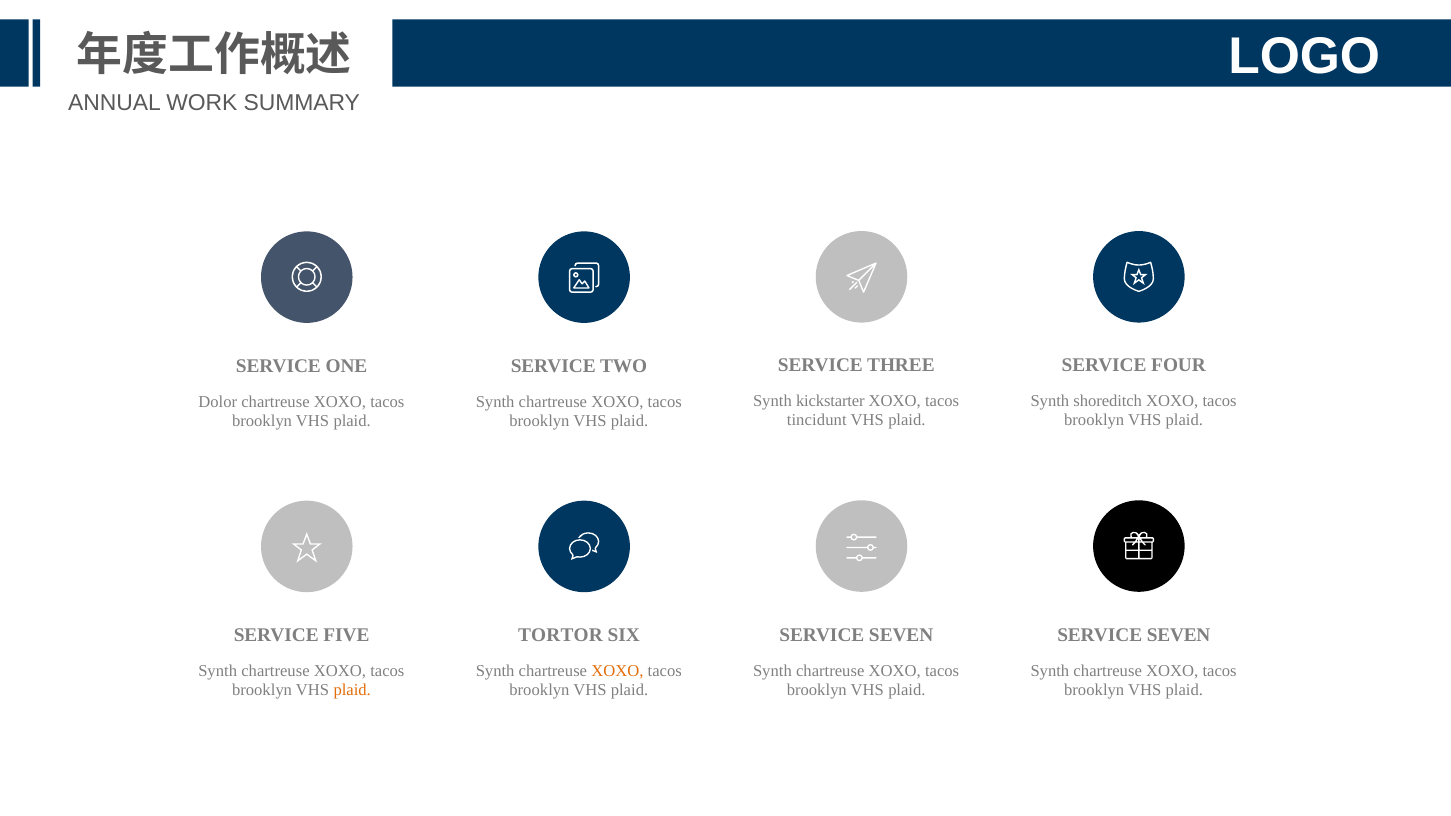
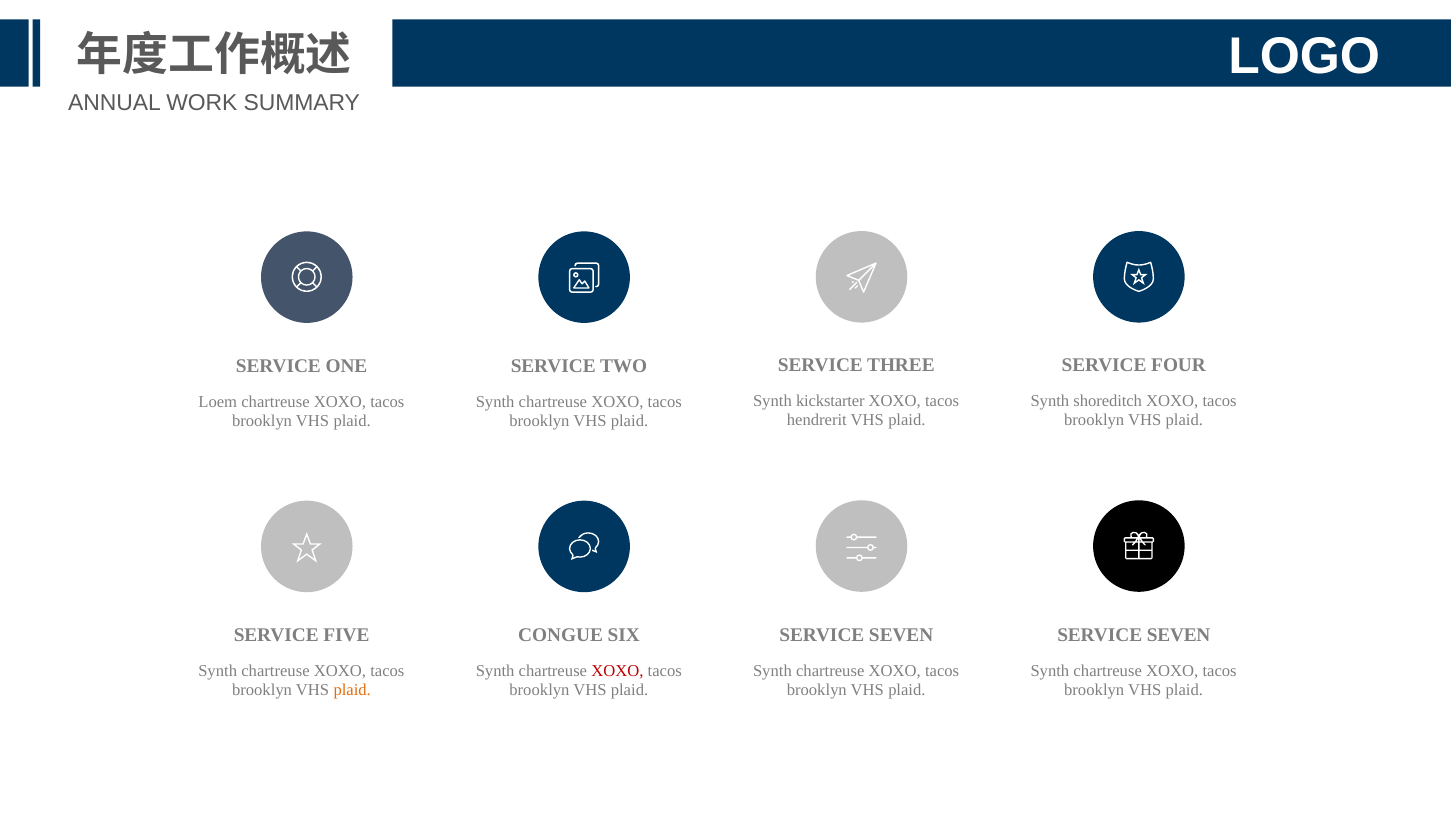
Dolor: Dolor -> Loem (218, 402)
tincidunt: tincidunt -> hendrerit (817, 420)
TORTOR: TORTOR -> CONGUE (561, 635)
XOXO colour: orange -> red (617, 671)
